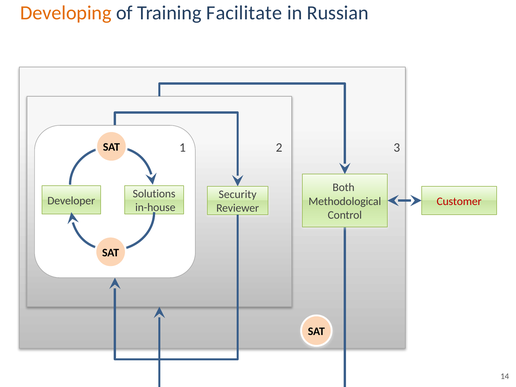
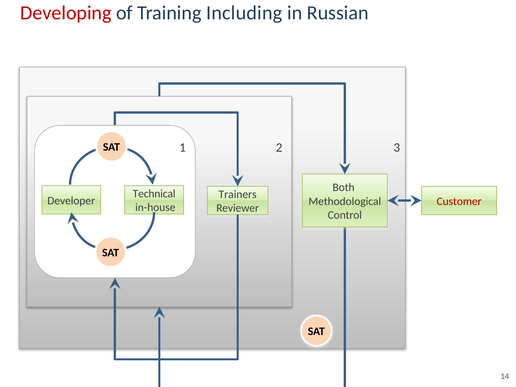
Developing colour: orange -> red (66, 13)
Facilitate: Facilitate -> Including (244, 13)
Solutions: Solutions -> Technical (154, 194)
Security: Security -> Trainers (238, 194)
